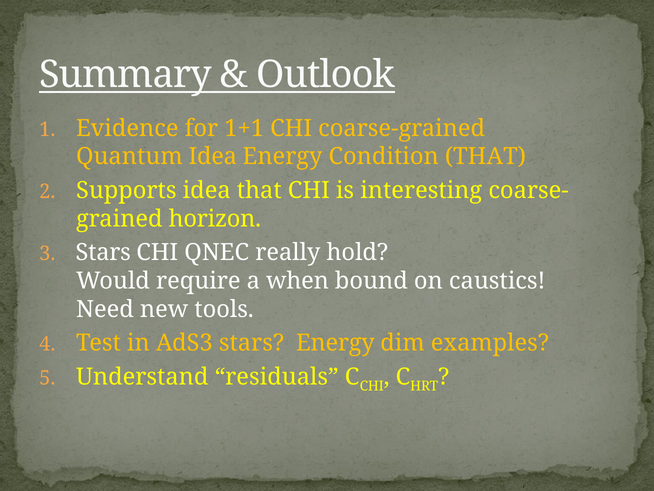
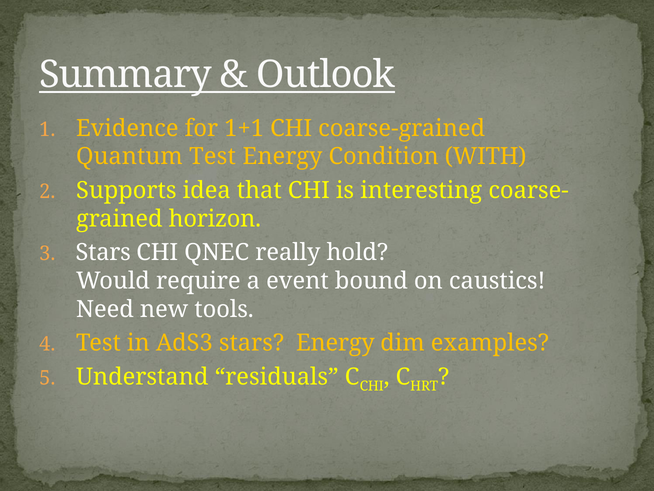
Quantum Idea: Idea -> Test (213, 156)
Condition THAT: THAT -> WITH (486, 156)
when: when -> event (297, 281)
